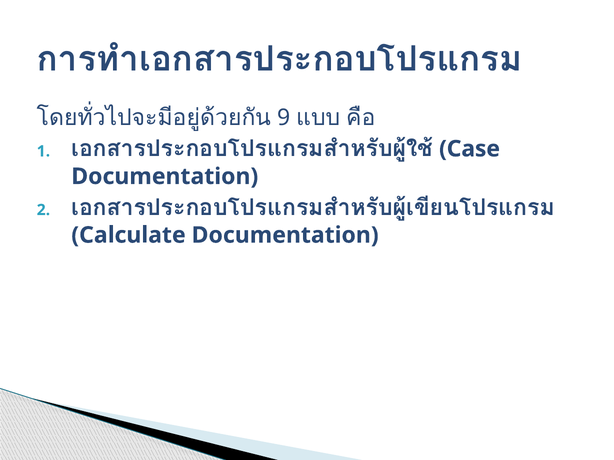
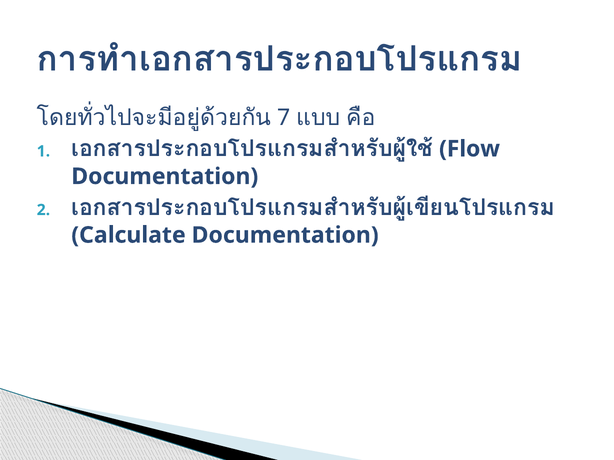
9: 9 -> 7 (284, 118)
Case: Case -> Flow (470, 149)
